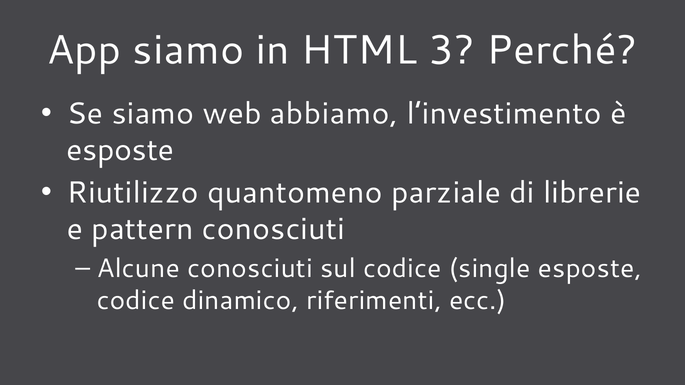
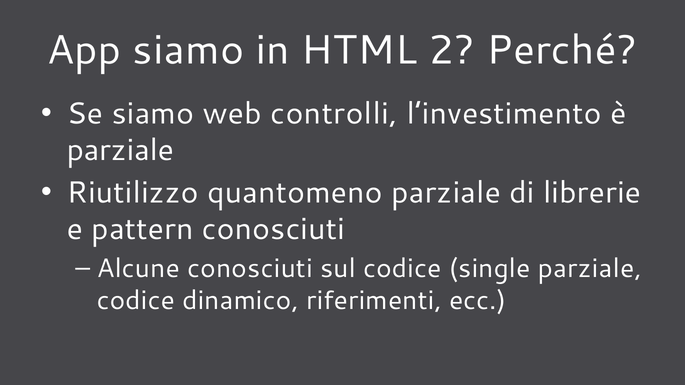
3: 3 -> 2 (452, 50)
abbiamo: abbiamo -> controlli (334, 114)
esposte: esposte -> parziale (120, 150)
single esposte: esposte -> parziale (590, 269)
